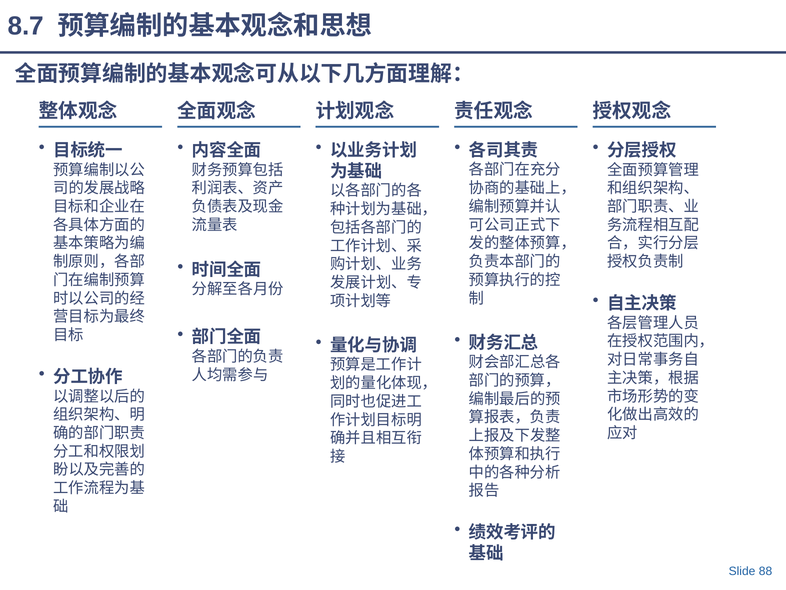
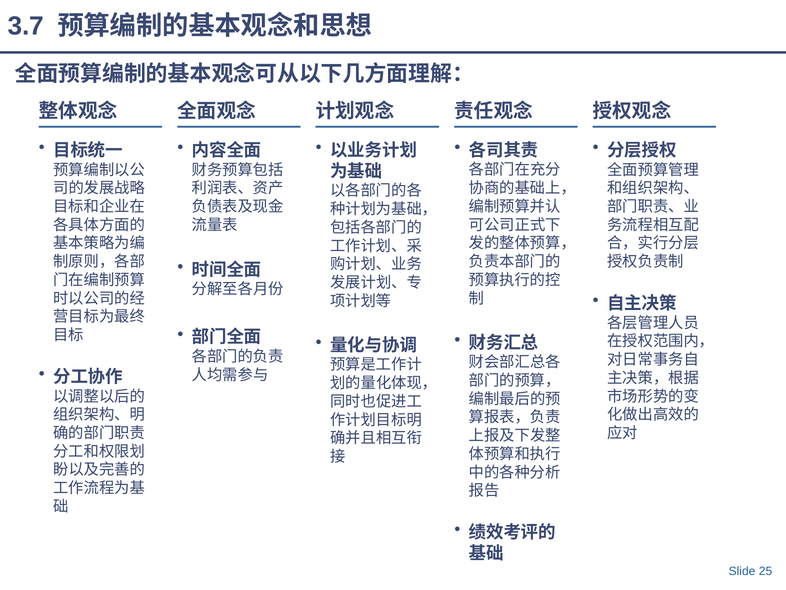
8.7: 8.7 -> 3.7 (26, 26)
88: 88 -> 25 (766, 571)
